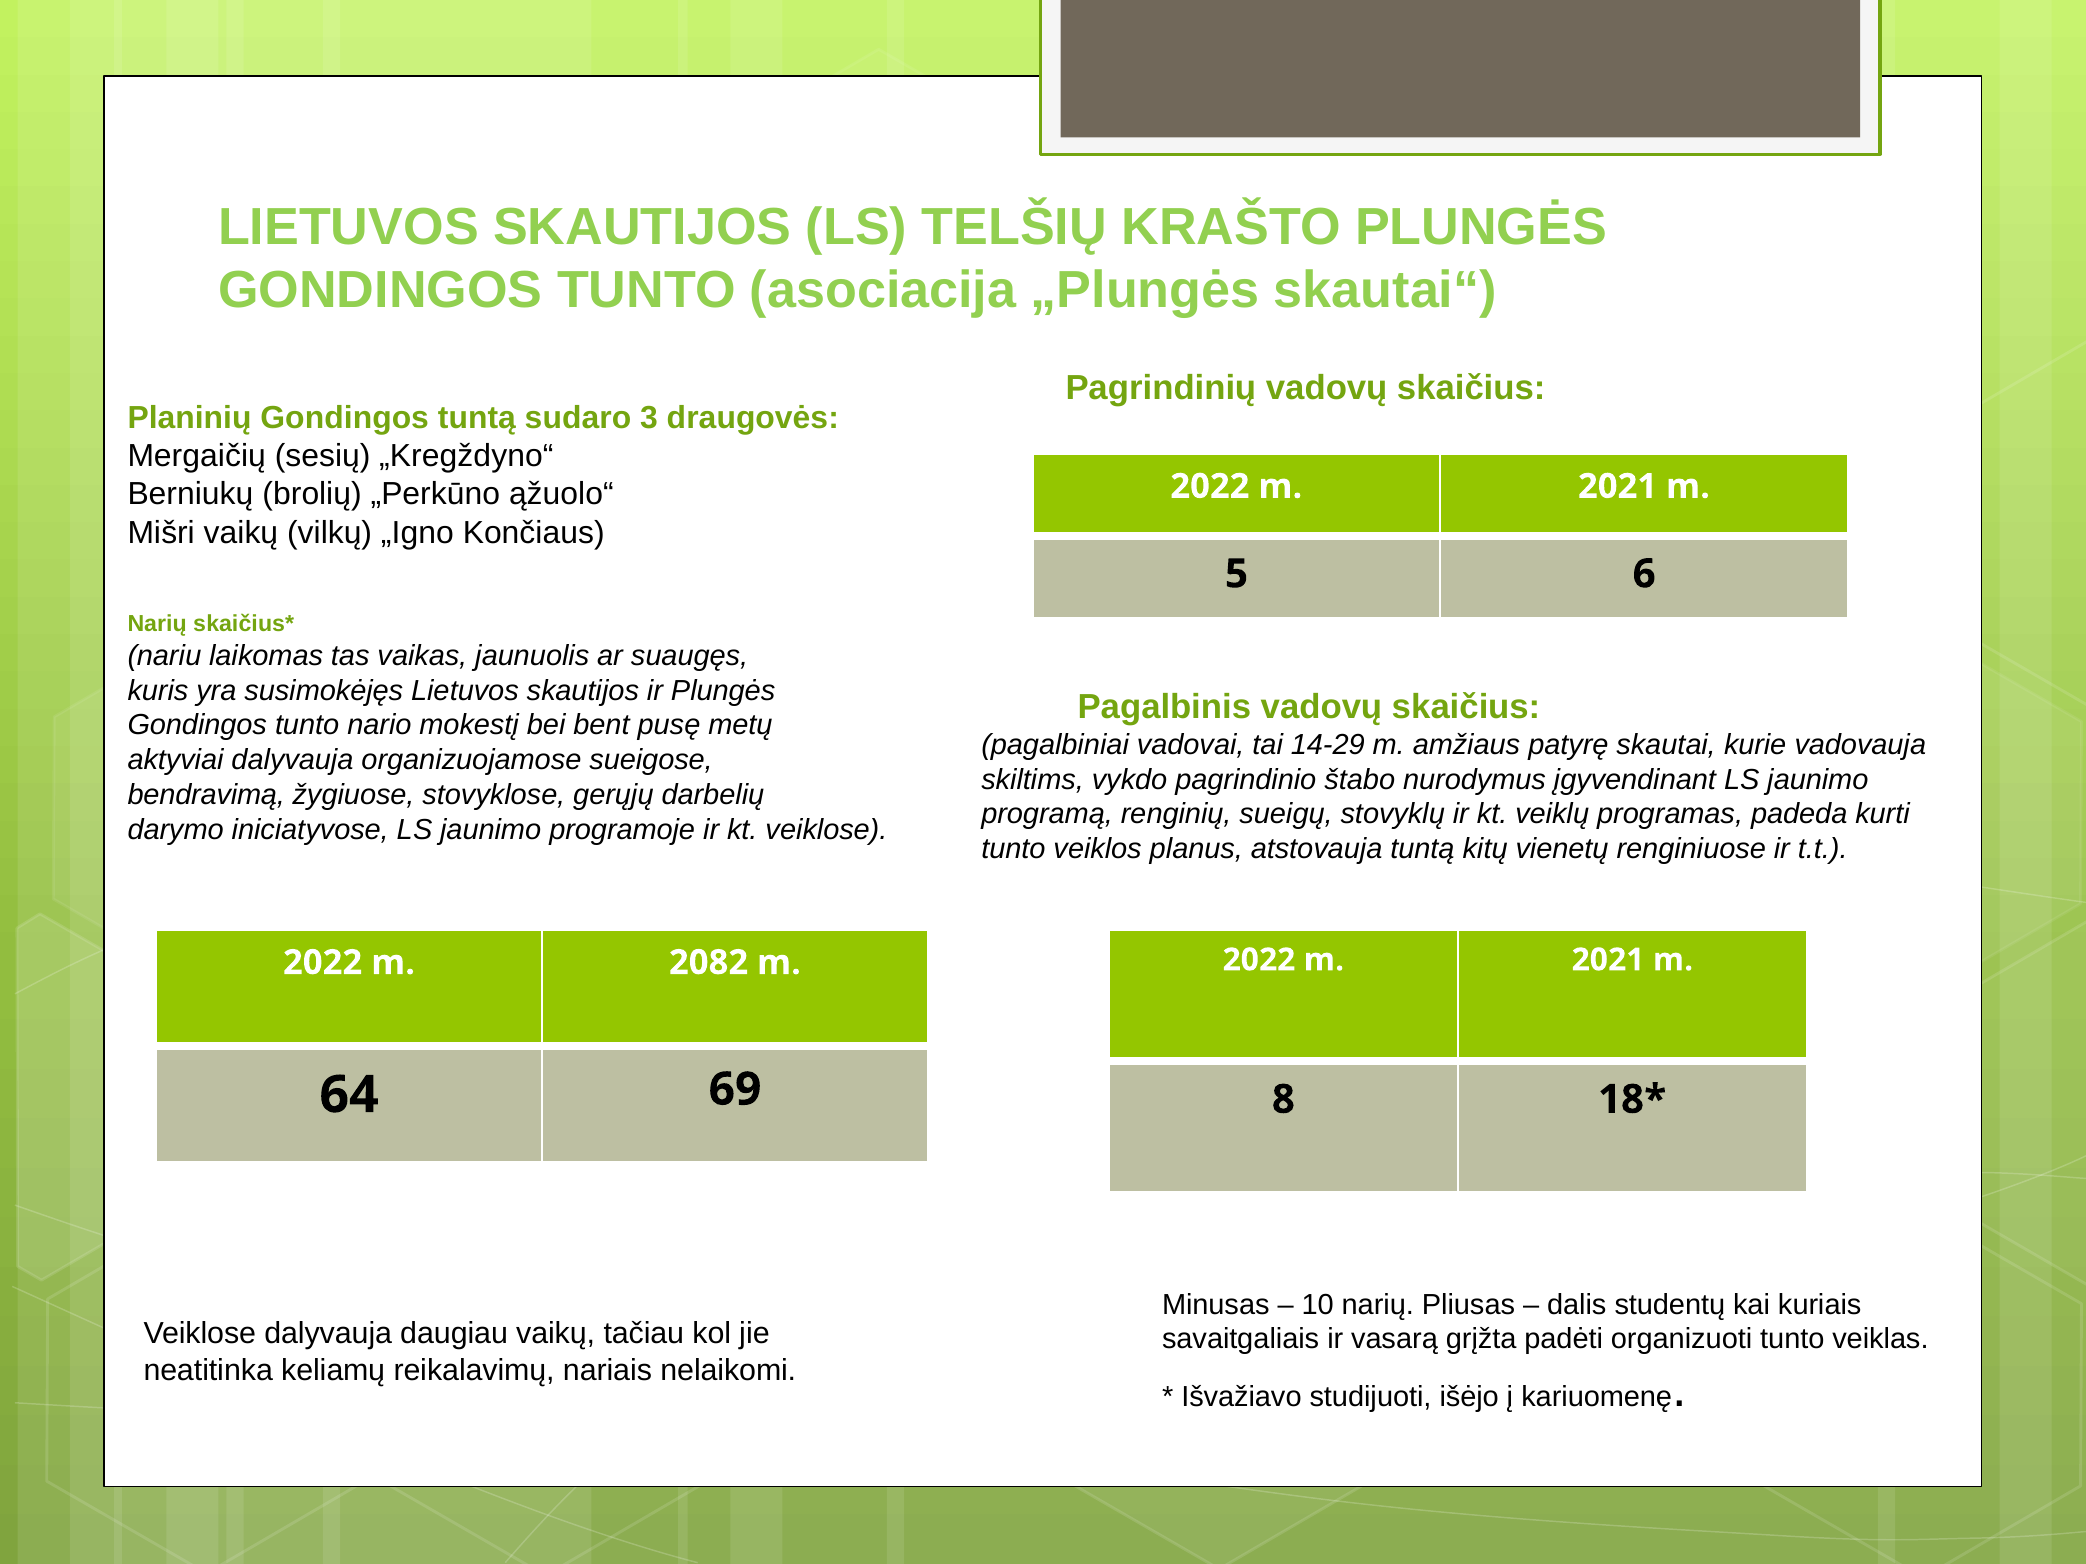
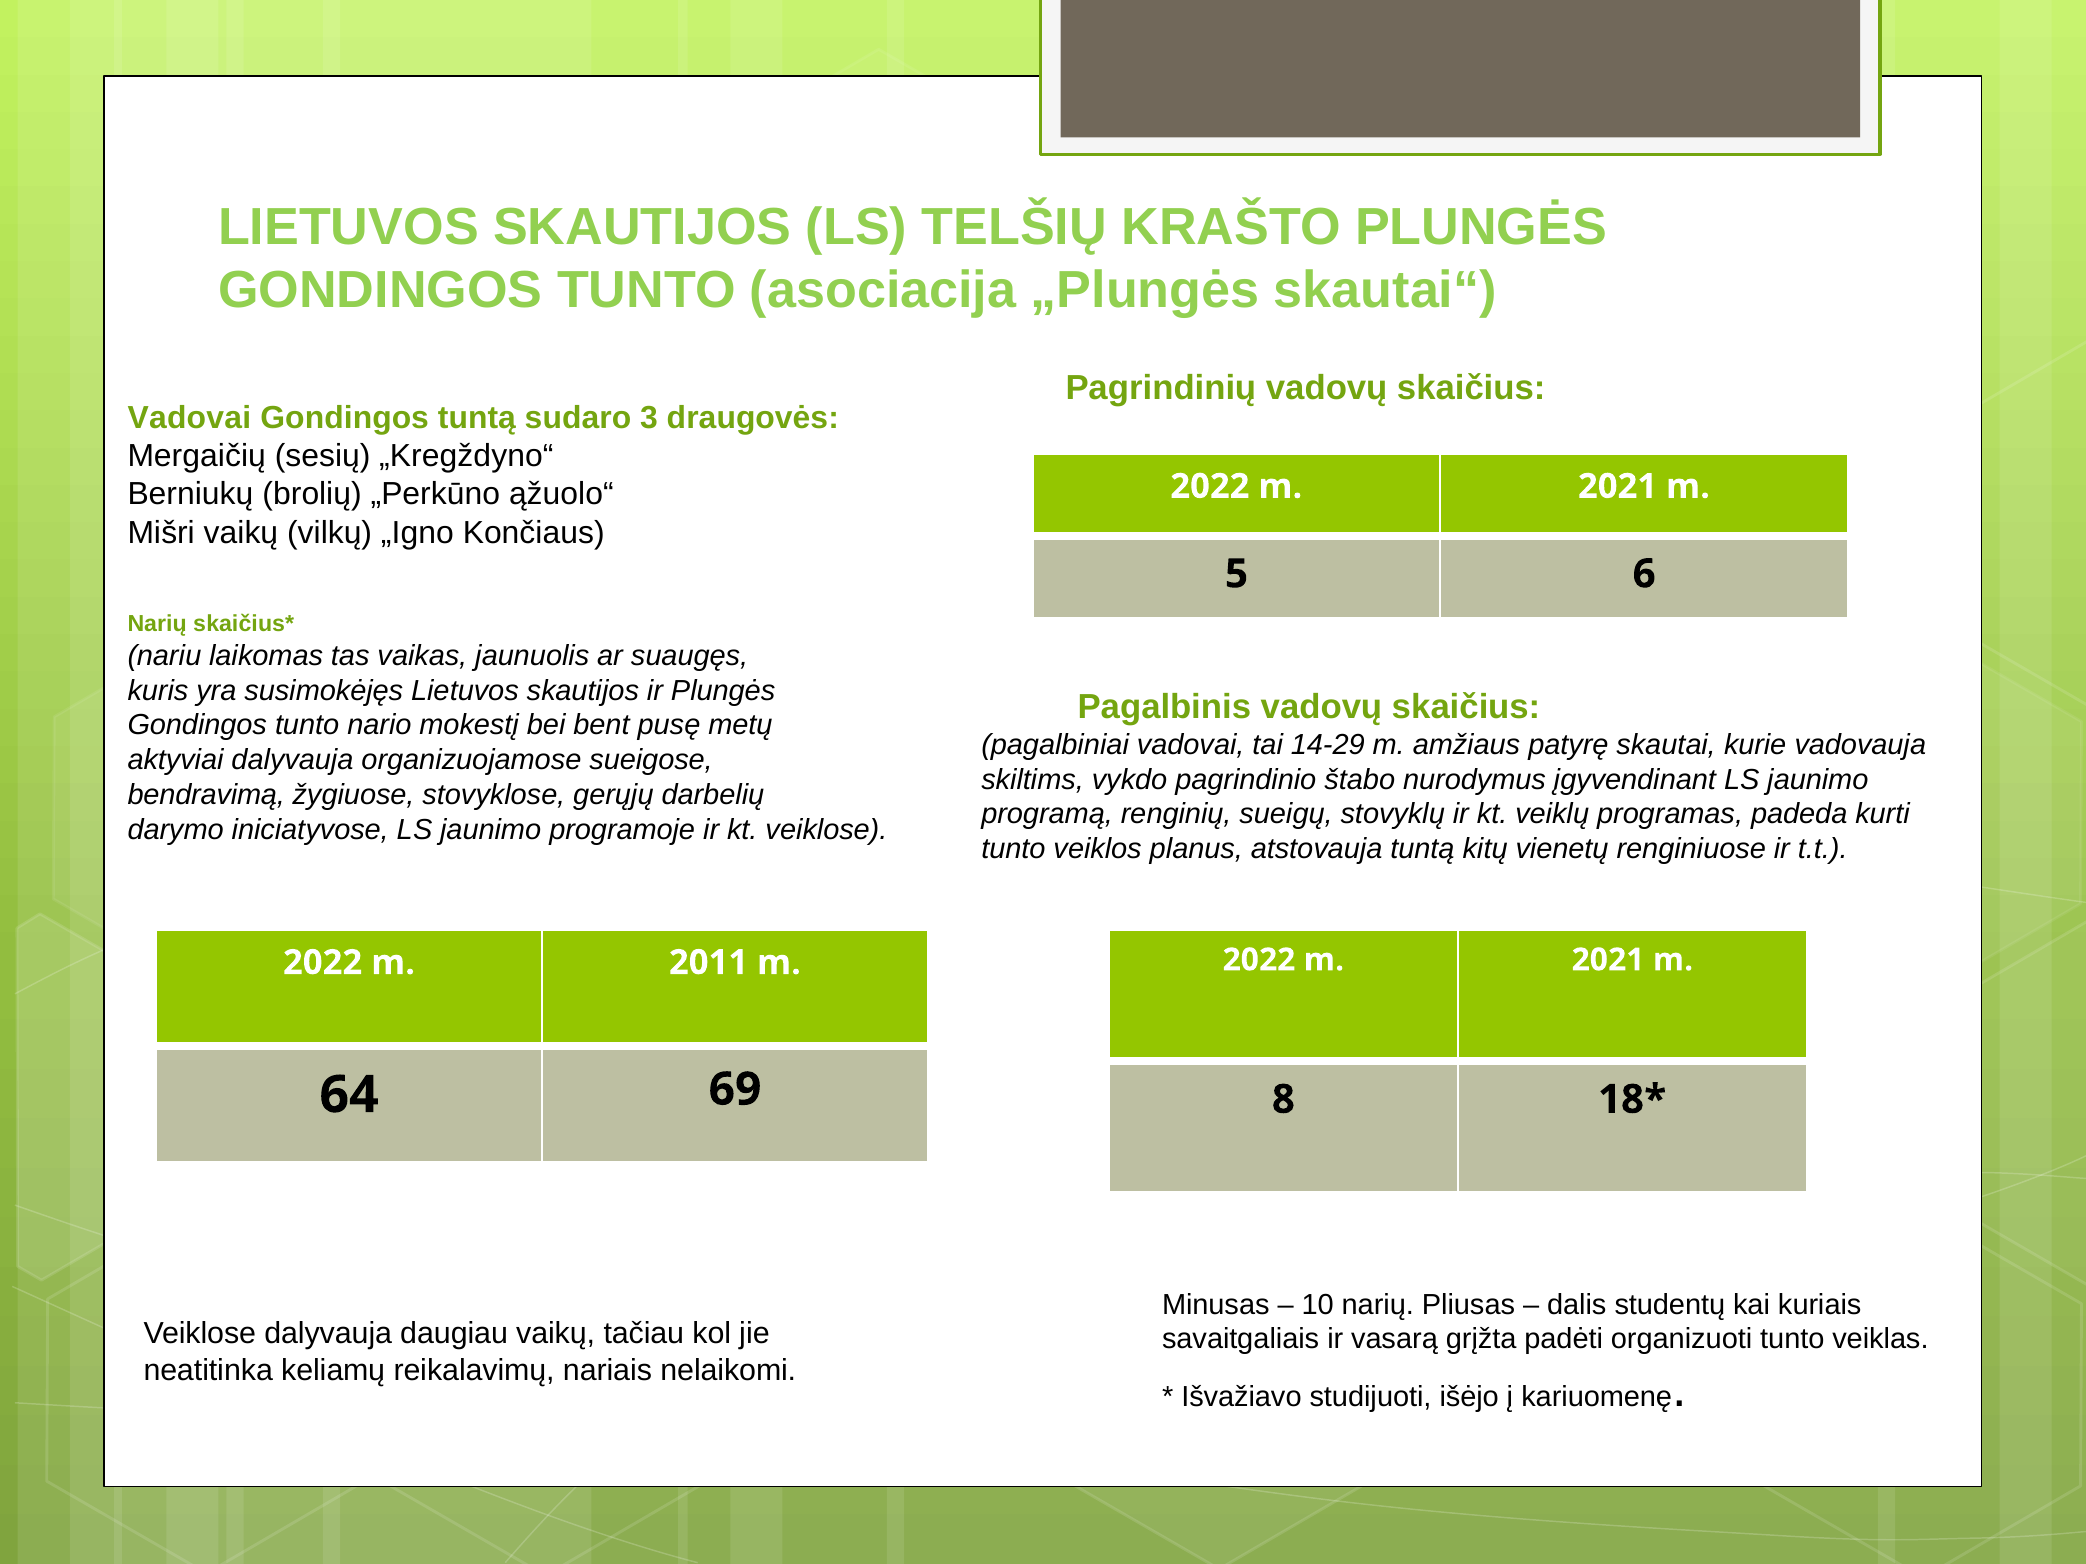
Planinių: Planinių -> Vadovai (189, 418)
2082: 2082 -> 2011 (709, 963)
